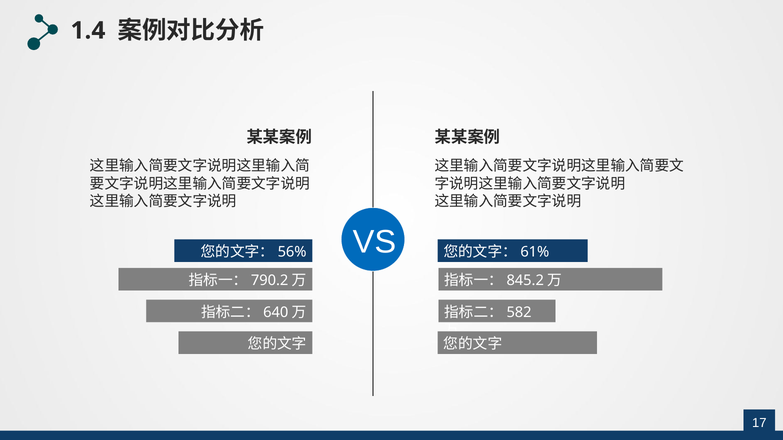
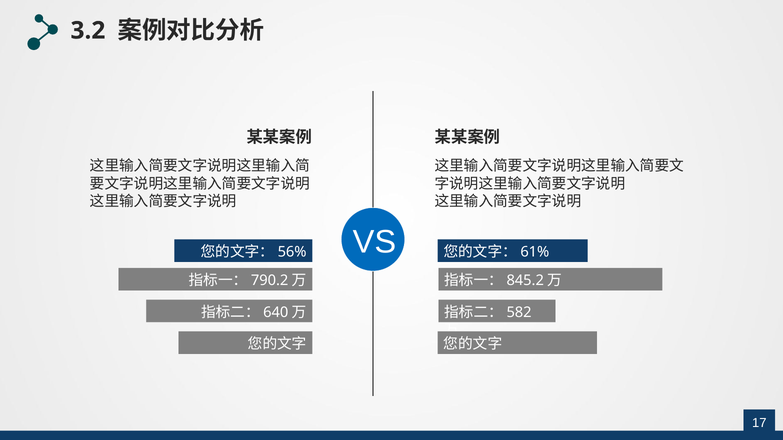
1.4: 1.4 -> 3.2 (88, 31)
